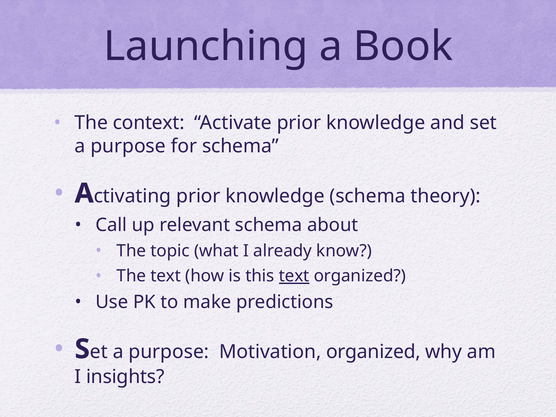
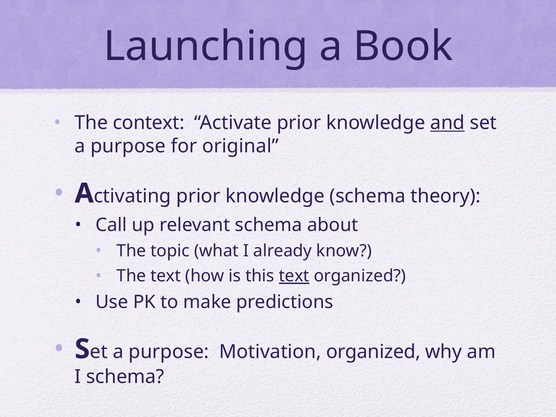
and underline: none -> present (447, 123)
for schema: schema -> original (240, 146)
I insights: insights -> schema (125, 377)
